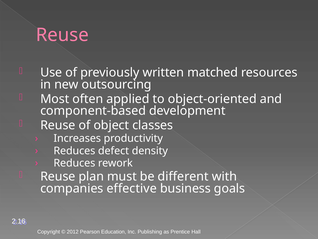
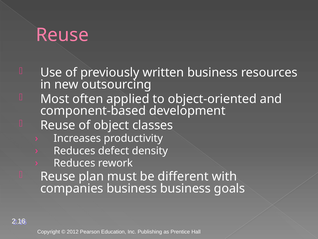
written matched: matched -> business (213, 72)
companies effective: effective -> business (132, 188)
